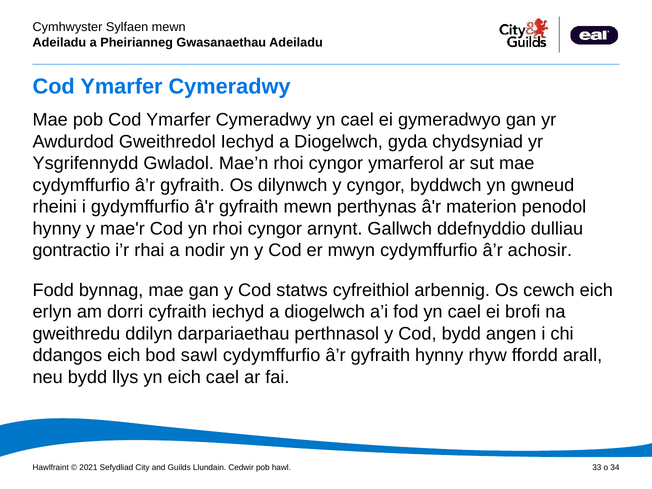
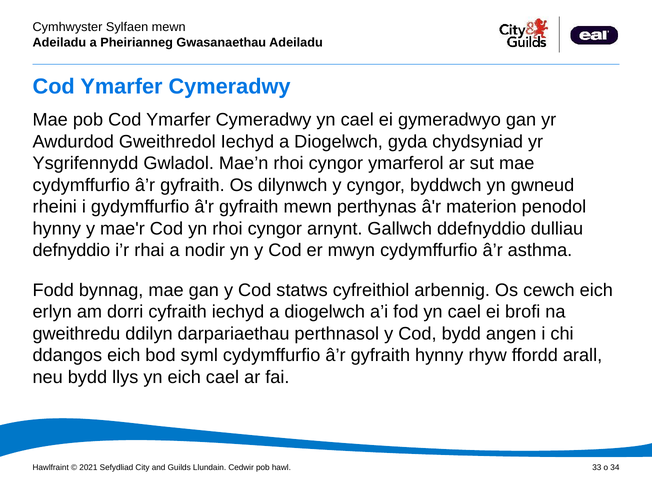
gontractio: gontractio -> defnyddio (71, 250)
achosir: achosir -> asthma (540, 250)
sawl: sawl -> syml (199, 355)
